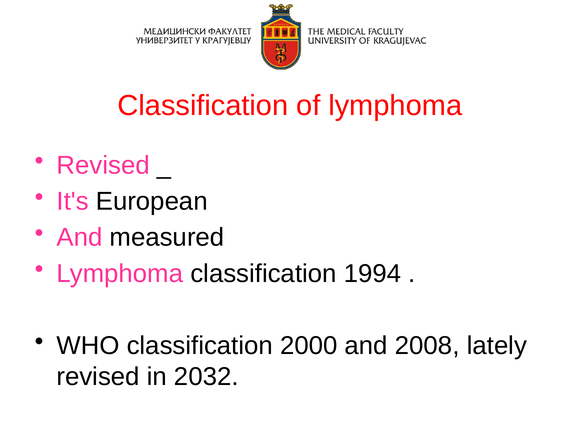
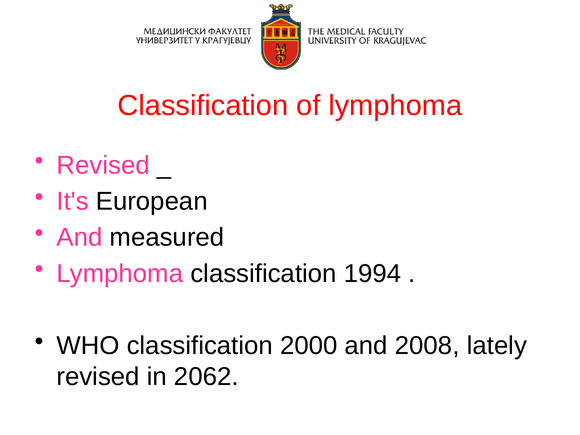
2032: 2032 -> 2062 (206, 377)
